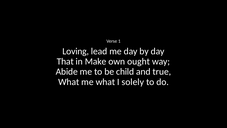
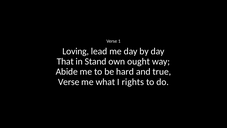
Make: Make -> Stand (96, 61)
child: child -> hard (125, 72)
What: What -> Verse (69, 82)
solely: solely -> rights (133, 82)
